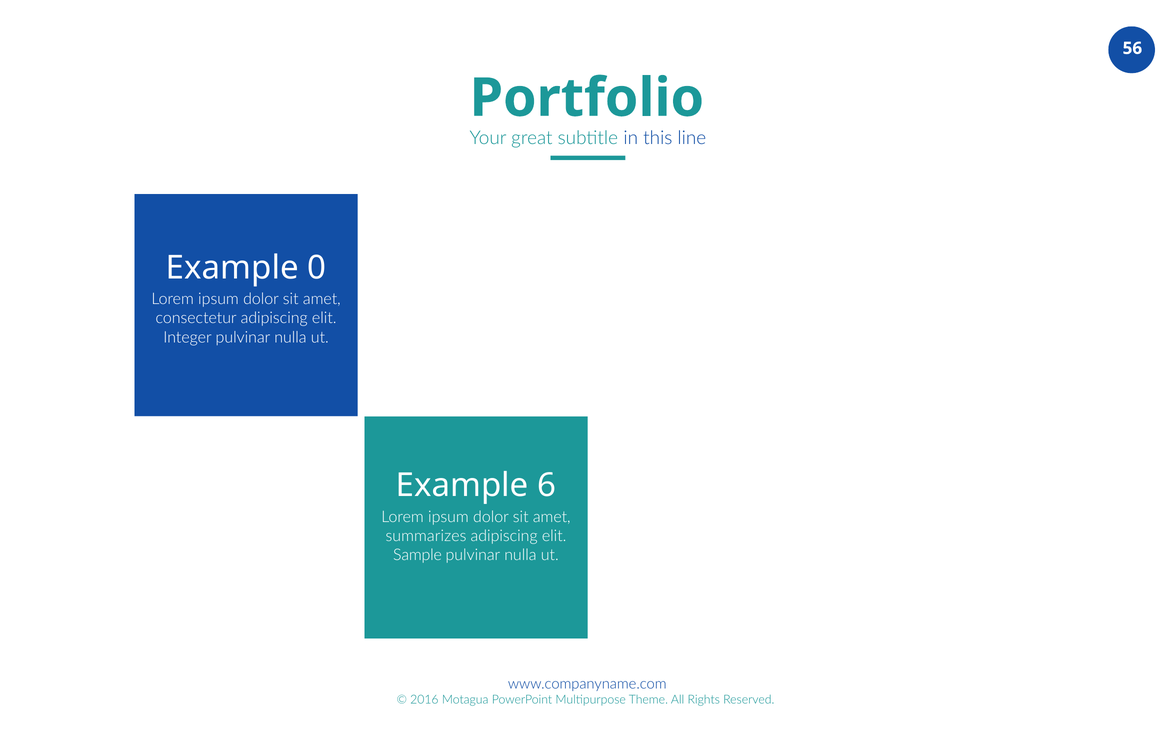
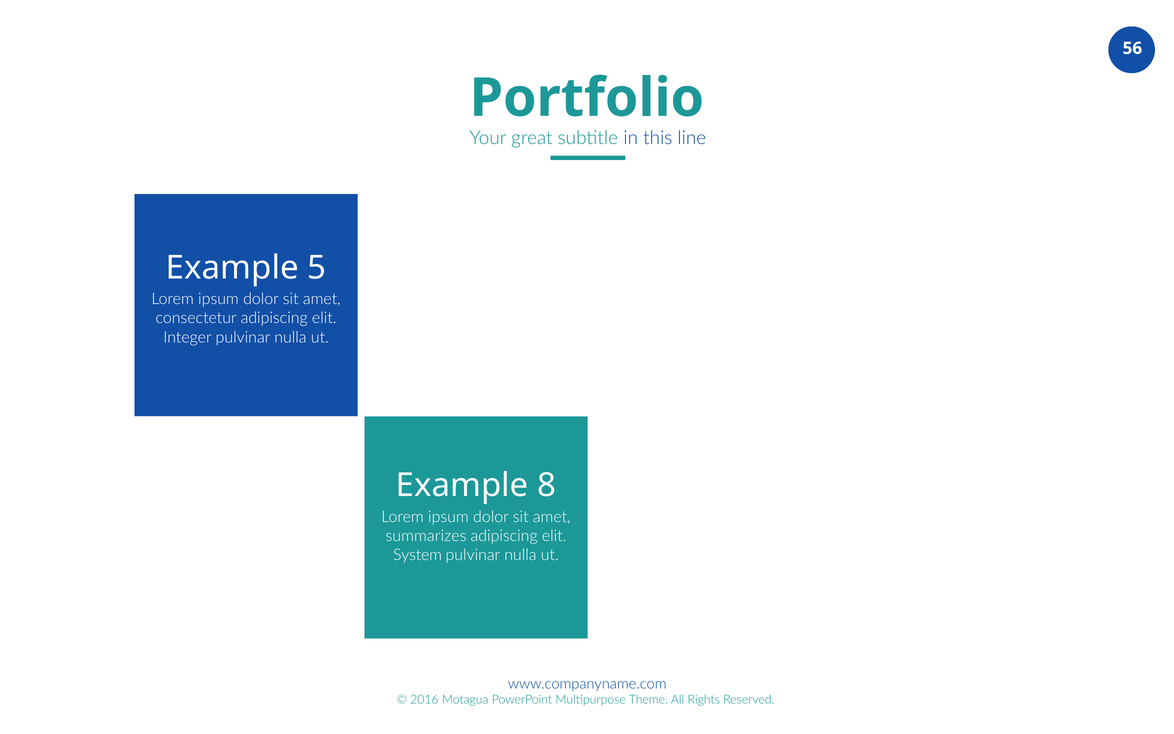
0: 0 -> 5 (317, 268)
6: 6 -> 8 (547, 485)
Sample: Sample -> System (417, 555)
